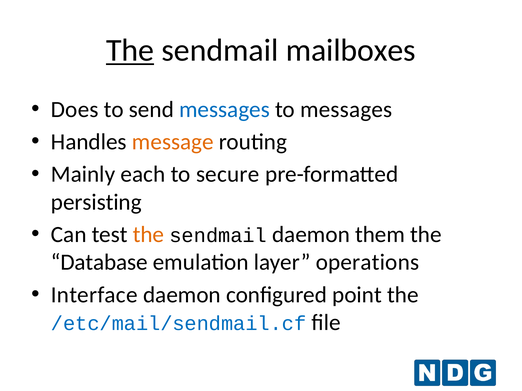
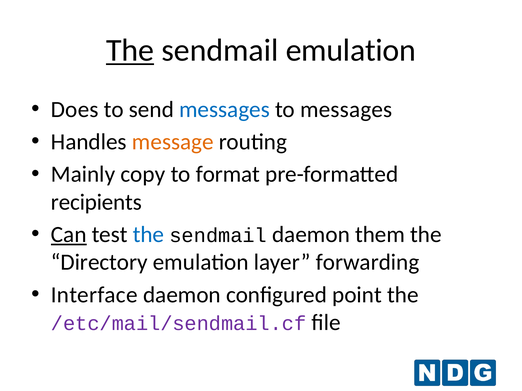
sendmail mailboxes: mailboxes -> emulation (351, 51)
each: each -> copy (143, 174)
secure: secure -> format (228, 174)
persisting: persisting -> recipients (96, 202)
Can underline: none -> present (69, 235)
the colour: orange -> blue (148, 235)
Database: Database -> Directory (99, 263)
operations: operations -> forwarding (368, 263)
/etc/mail/sendmail.cf colour: blue -> purple (179, 324)
